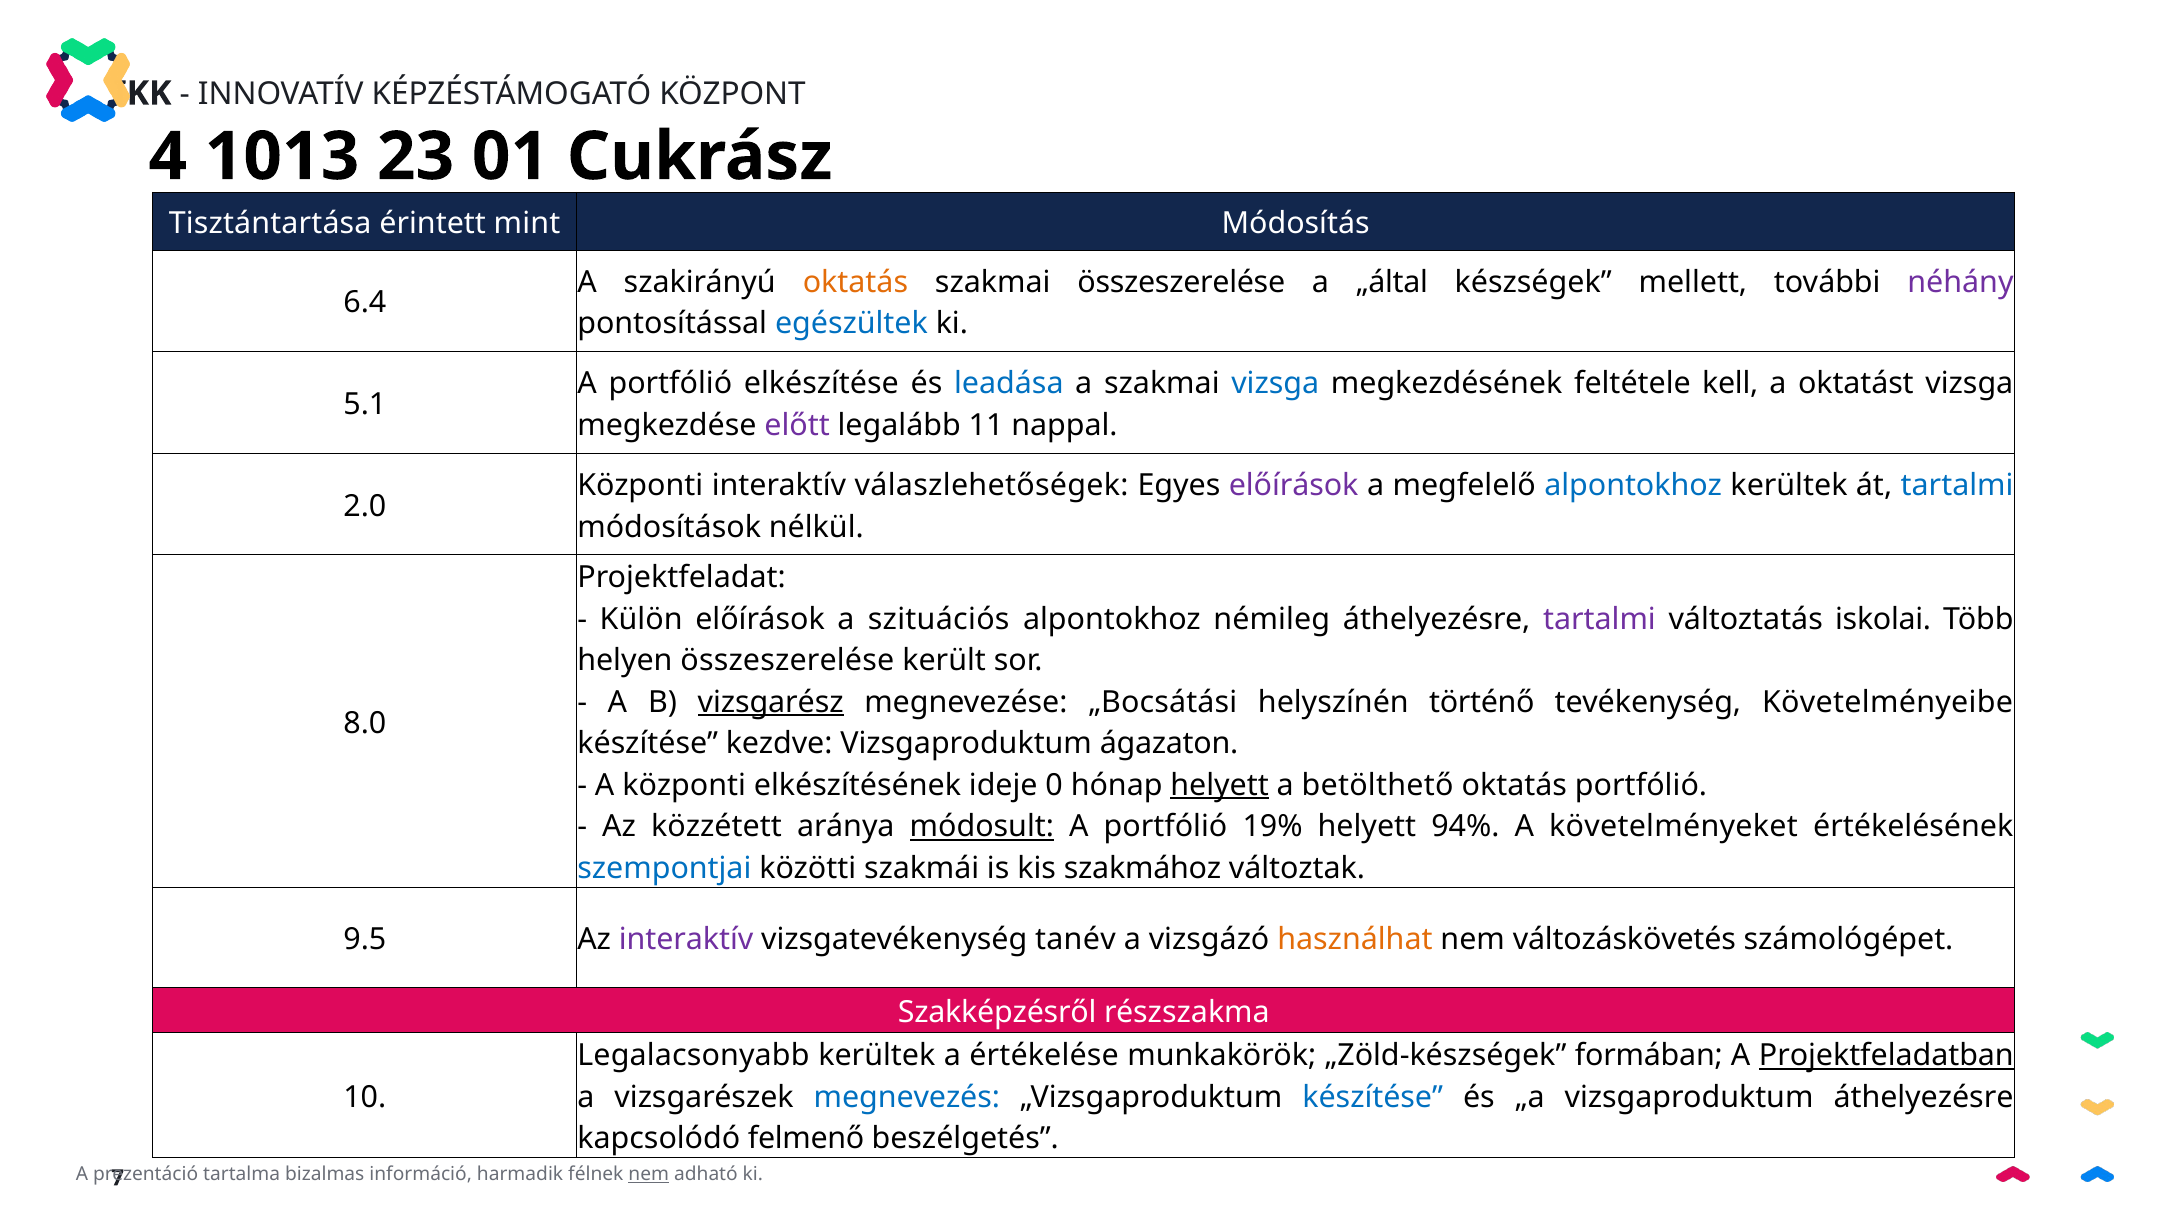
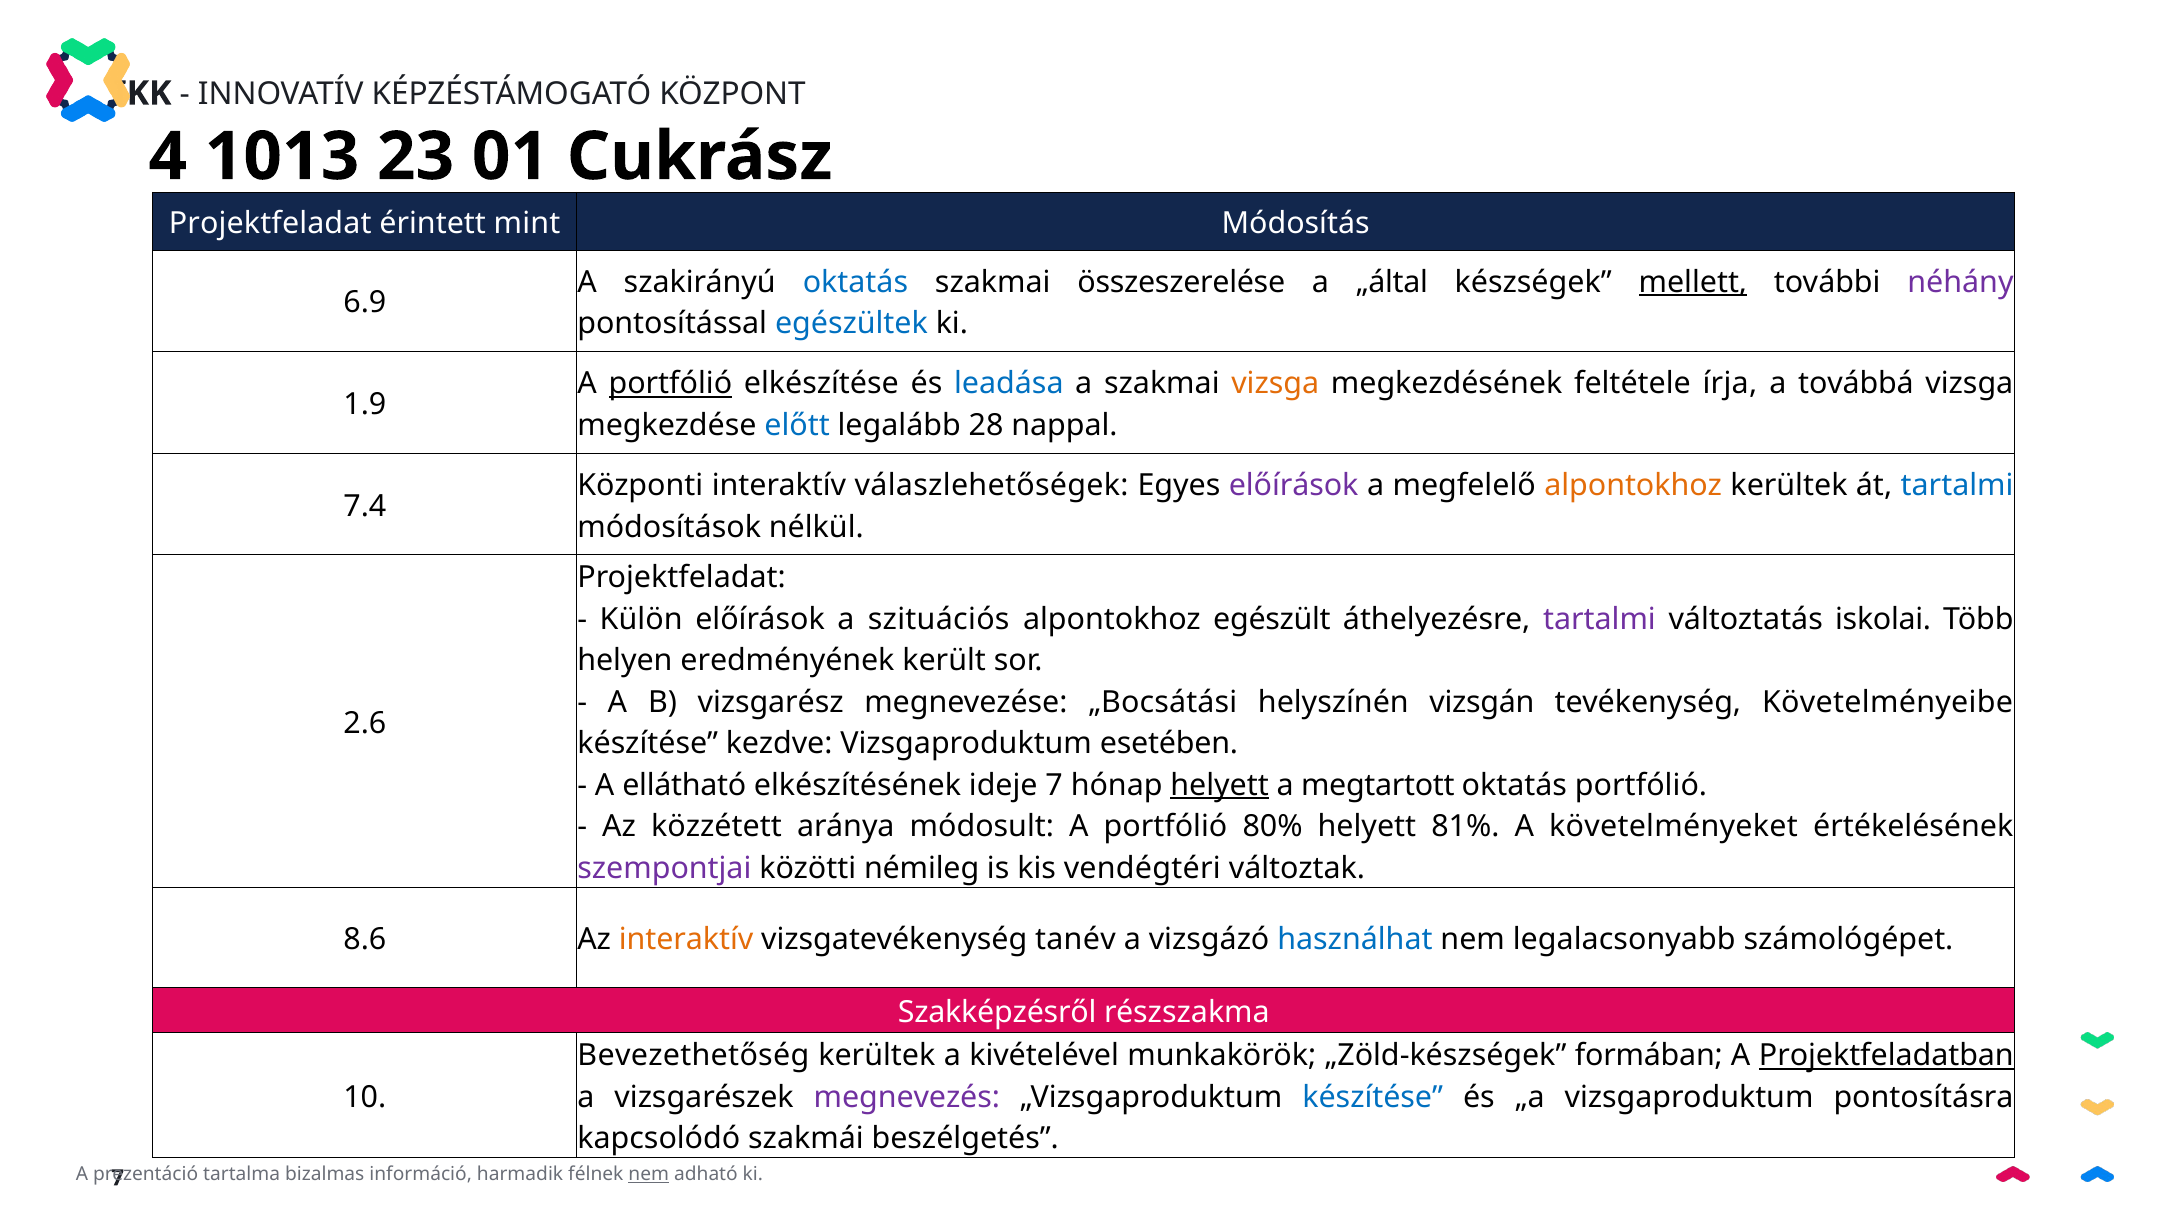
Tisztántartása: Tisztántartása -> Projektfeladat (270, 223)
oktatás colour: orange -> blue (855, 282)
mellett underline: none -> present (1693, 282)
6.4: 6.4 -> 6.9 (365, 303)
portfólió underline: none -> present (670, 384)
vizsga colour: blue -> orange (1275, 384)
kell: kell -> írja (1730, 384)
oktatást: oktatást -> továbbá (1856, 384)
5.1: 5.1 -> 1.9 (365, 404)
előtt colour: purple -> blue (797, 425)
11: 11 -> 28 (986, 425)
alpontokhoz colour: blue -> orange (1633, 485)
2.0: 2.0 -> 7.4 (365, 506)
némileg: némileg -> egészült (1272, 619)
helyen összeszerelése: összeszerelése -> eredményének (787, 661)
vizsgarész underline: present -> none (771, 702)
történő: történő -> vizsgán (1482, 702)
8.0: 8.0 -> 2.6 (365, 723)
ágazaton: ágazaton -> esetében (1169, 744)
A központi: központi -> ellátható (684, 785)
ideje 0: 0 -> 7 (1054, 785)
betölthető: betölthető -> megtartott (1378, 785)
módosult underline: present -> none (982, 827)
19%: 19% -> 80% (1273, 827)
94%: 94% -> 81% (1465, 827)
szempontjai colour: blue -> purple (664, 868)
szakmái: szakmái -> némileg (922, 868)
szakmához: szakmához -> vendégtéri (1142, 868)
9.5: 9.5 -> 8.6 (365, 939)
interaktív colour: purple -> orange (686, 939)
használhat colour: orange -> blue (1355, 939)
változáskövetés: változáskövetés -> legalacsonyabb (1624, 939)
Legalacsonyabb: Legalacsonyabb -> Bevezethetőség (693, 1056)
értékelése: értékelése -> kivételével (1044, 1056)
megnevezés colour: blue -> purple (907, 1097)
vizsgaproduktum áthelyezésre: áthelyezésre -> pontosításra (1923, 1097)
felmenő: felmenő -> szakmái (806, 1139)
